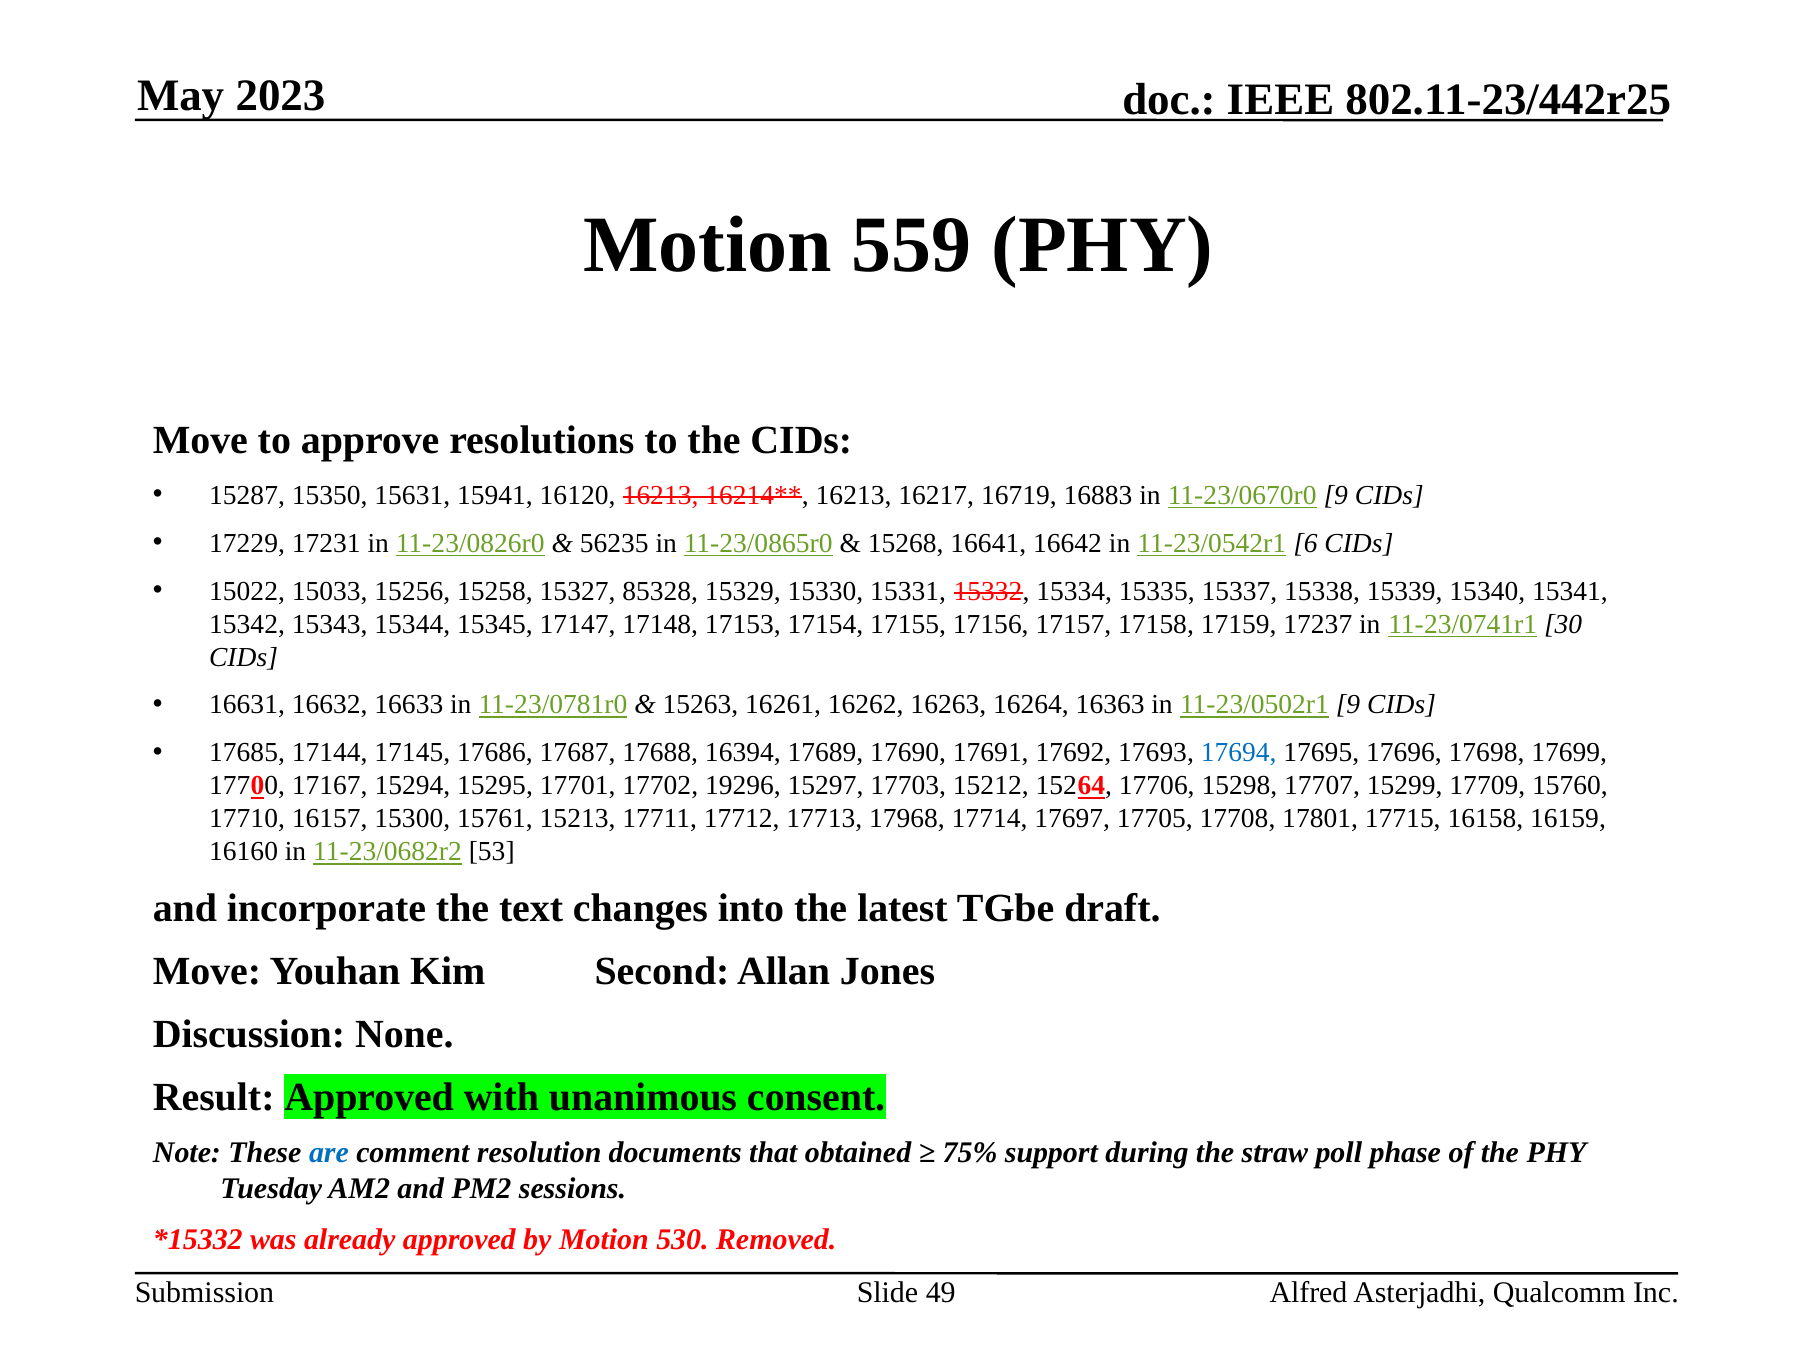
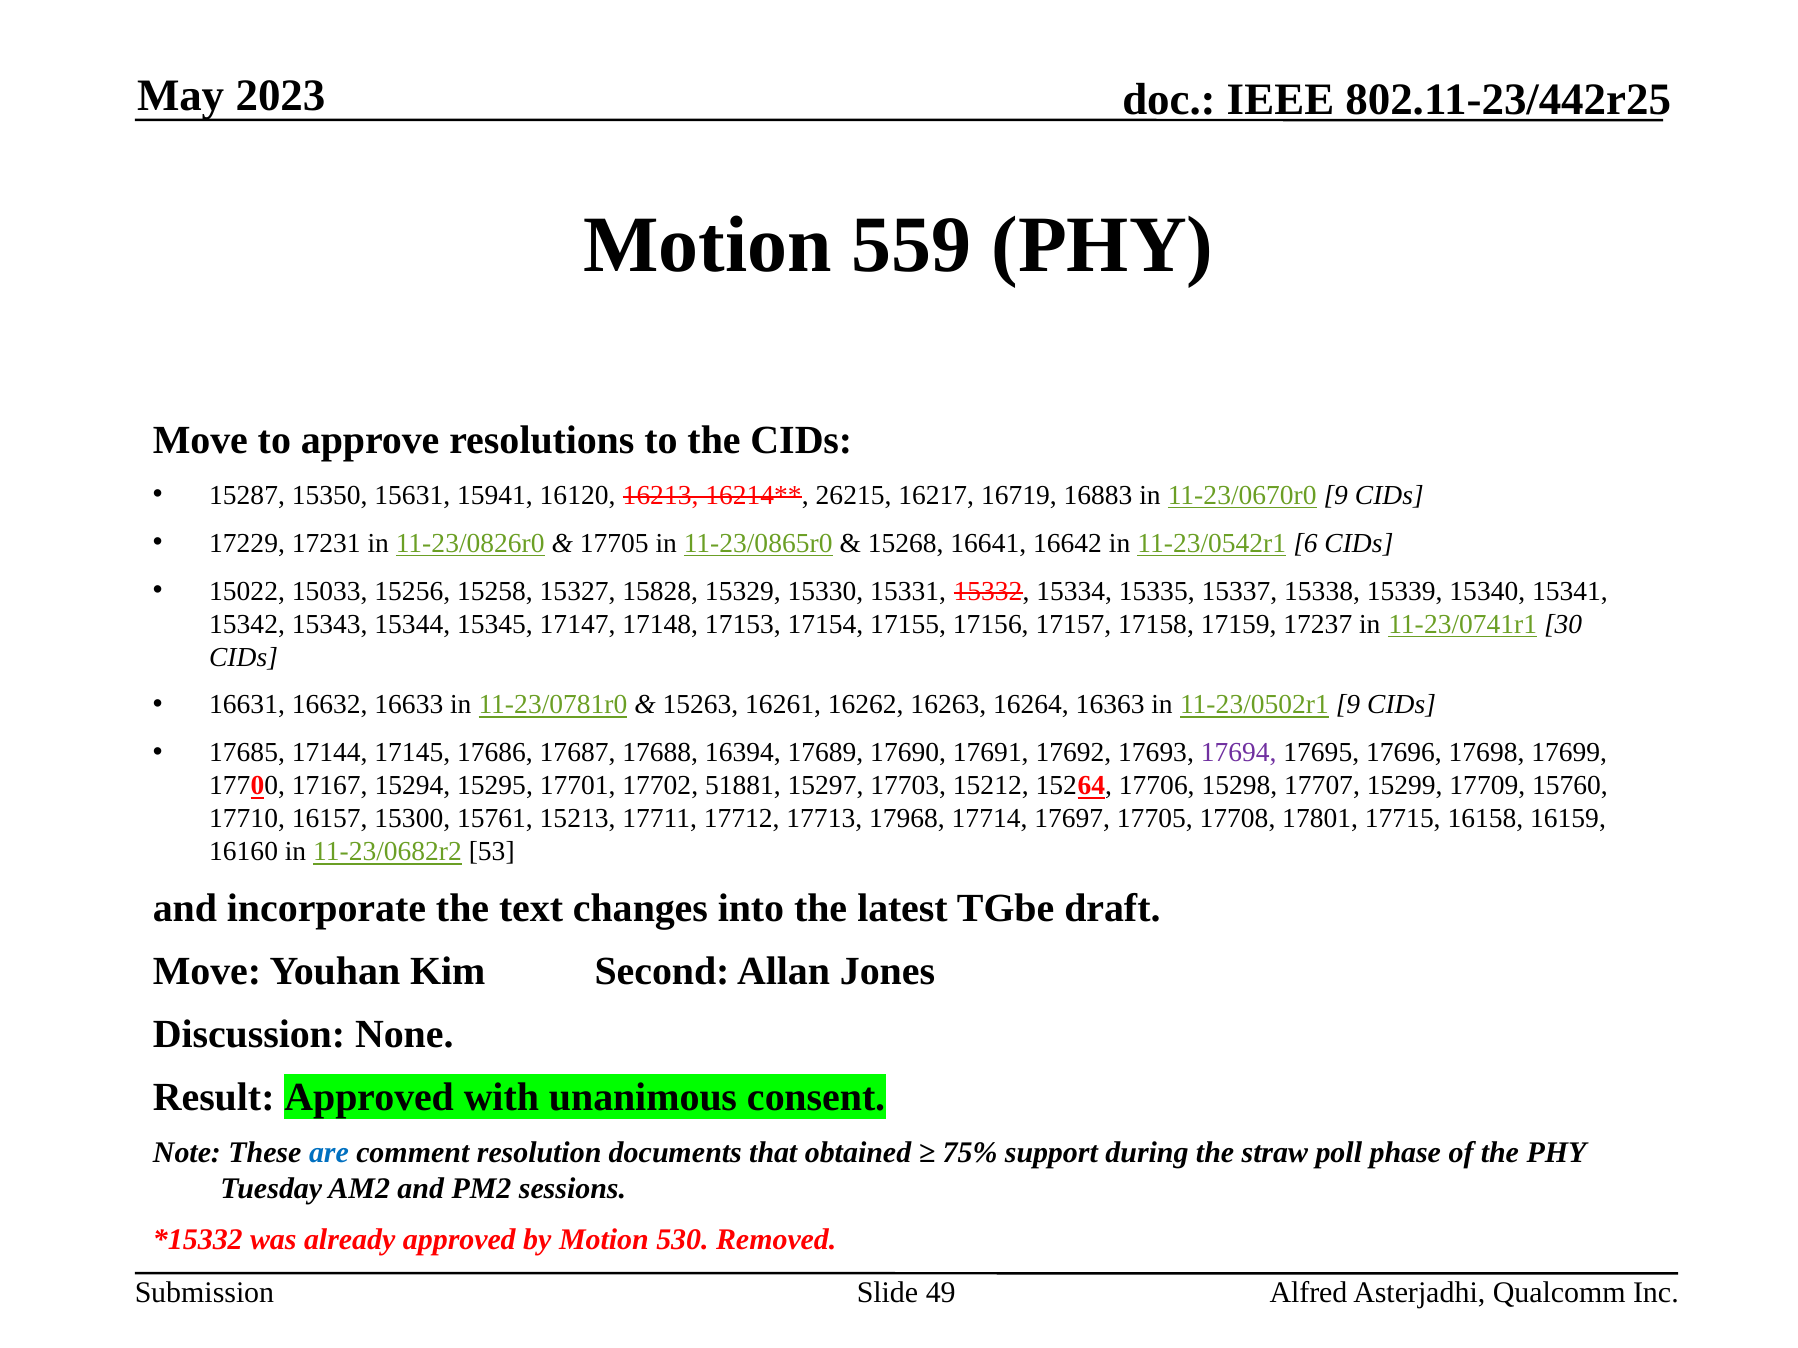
16213: 16213 -> 26215 (854, 495)
56235: 56235 -> 17705 (614, 543)
85328: 85328 -> 15828 (660, 591)
17694 colour: blue -> purple (1239, 753)
19296: 19296 -> 51881 (743, 786)
